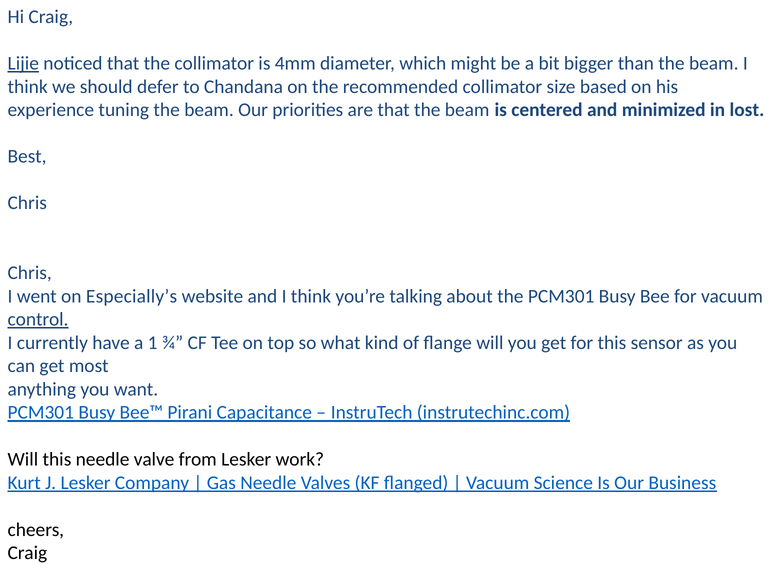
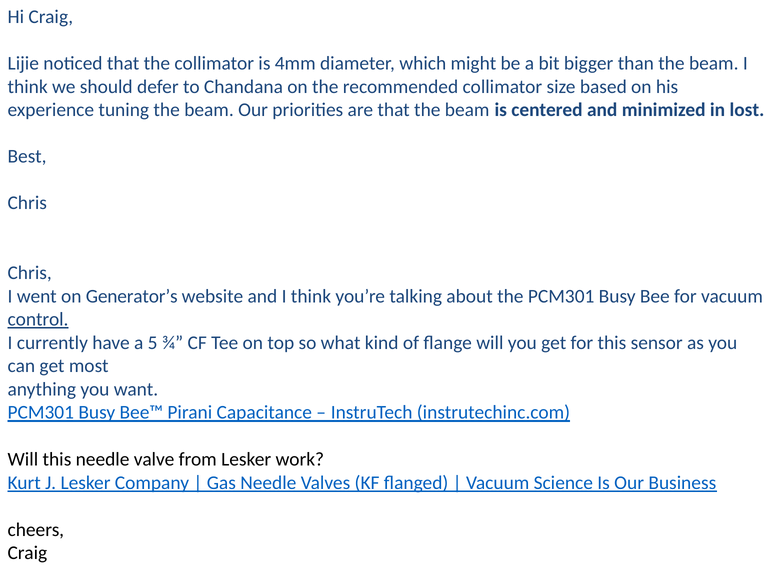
Lijie underline: present -> none (23, 63)
Especially’s: Especially’s -> Generator’s (132, 297)
1: 1 -> 5 (153, 343)
